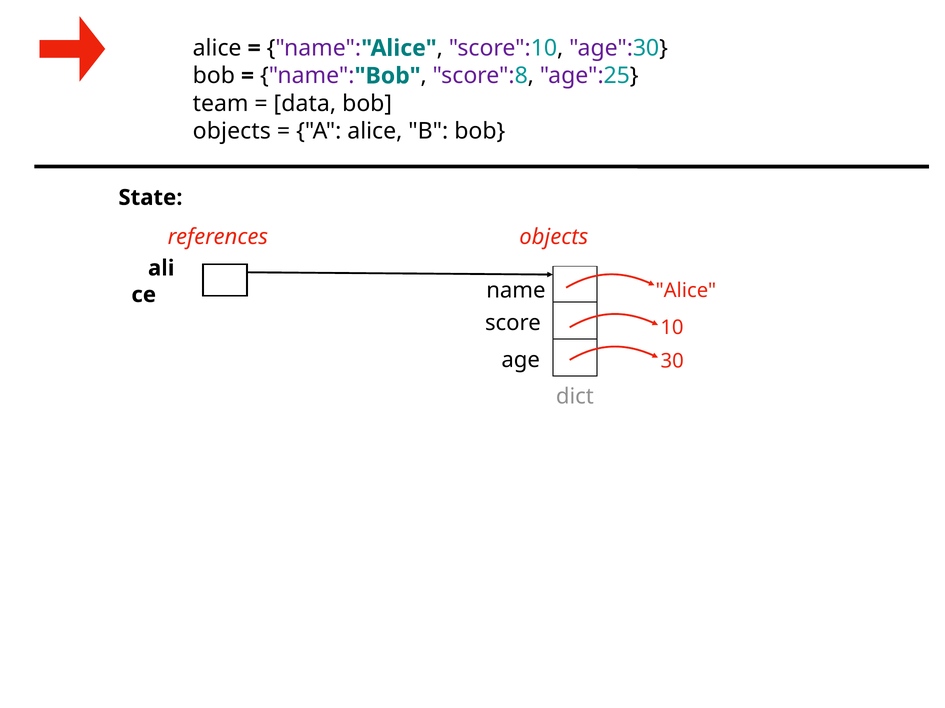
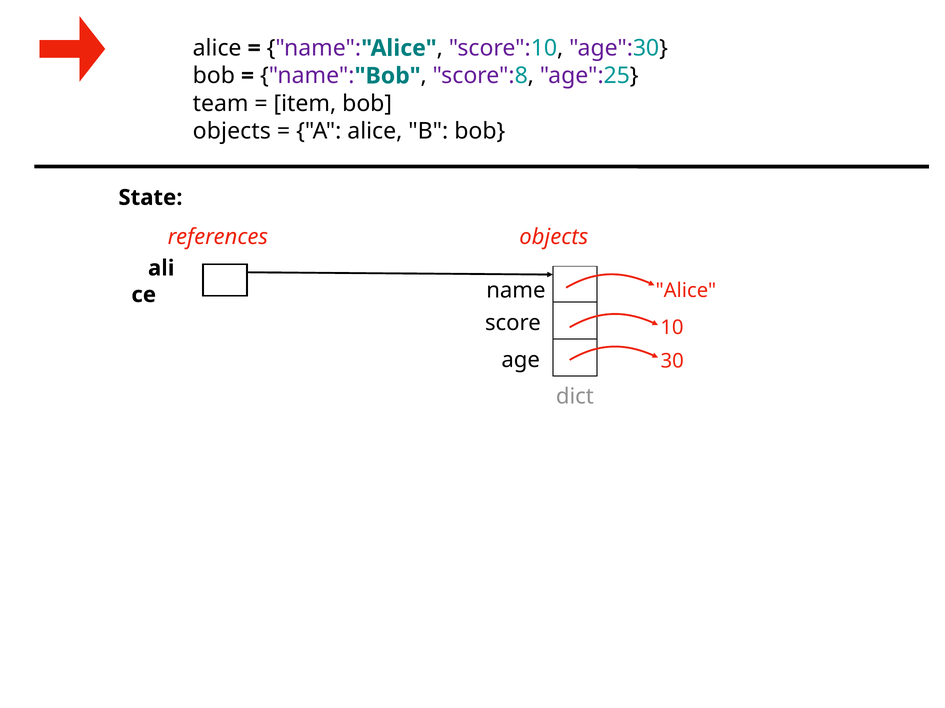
data: data -> item (305, 104)
